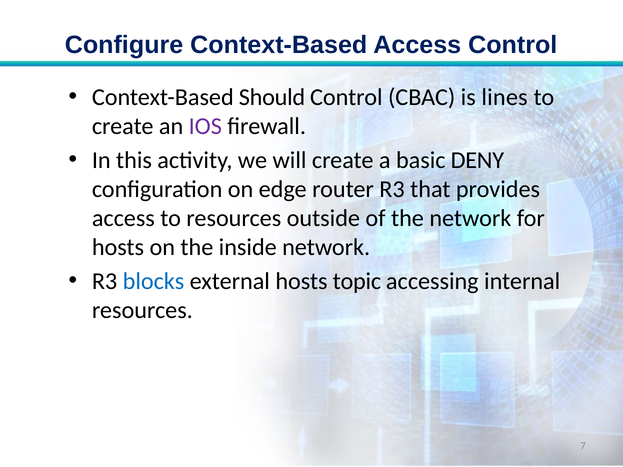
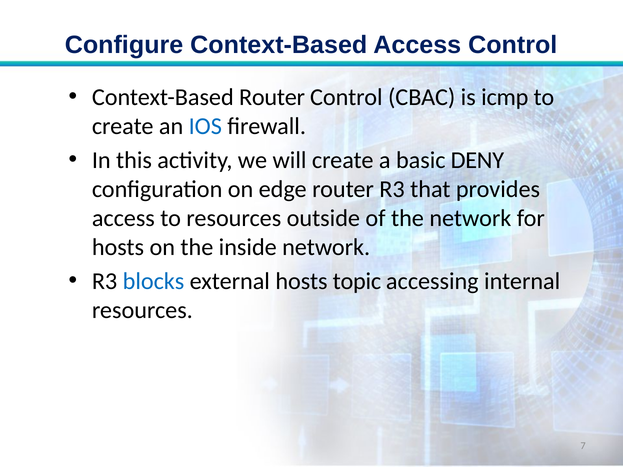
Context-Based Should: Should -> Router (272, 97)
lines: lines -> icmp (505, 97)
IOS colour: purple -> blue (205, 126)
